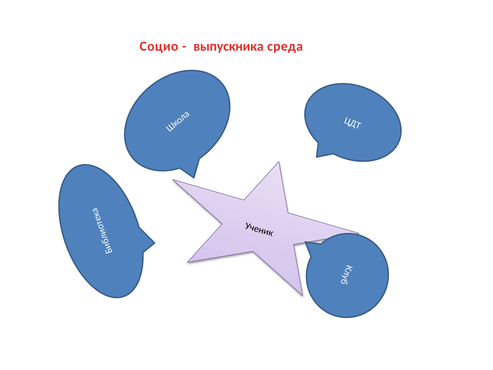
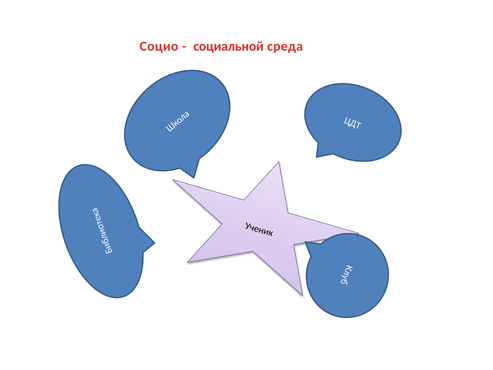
выпускника: выпускника -> социальной (229, 46)
